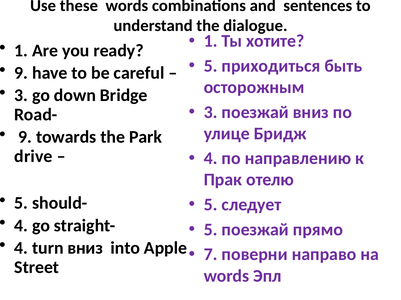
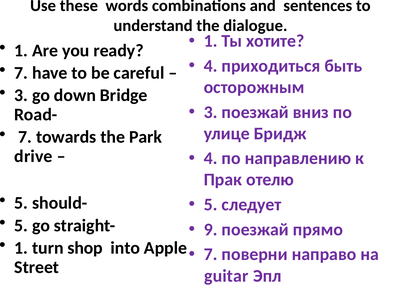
5: 5 -> 4 (211, 66)
9: 9 -> 7 (21, 73)
9: 9 -> 7 (25, 137)
4: 4 -> 5 (21, 226)
5: 5 -> 9 (211, 230)
4: 4 -> 1 (21, 249)
turn вниз: вниз -> shop (85, 249)
words: words -> guitar (226, 276)
